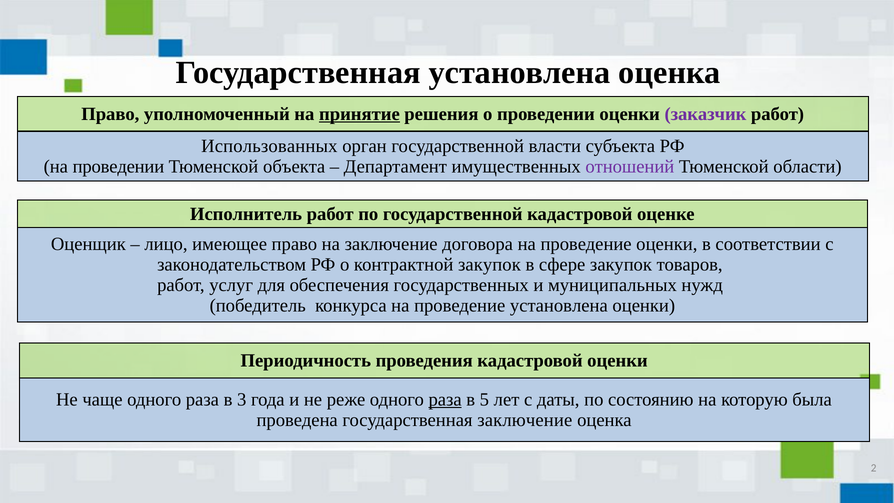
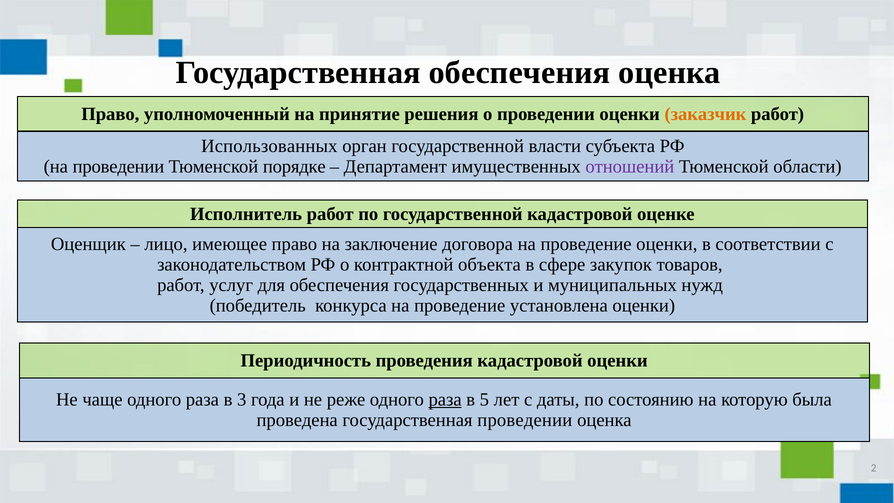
Государственная установлена: установлена -> обеспечения (520, 73)
принятие underline: present -> none (359, 114)
заказчик colour: purple -> orange (705, 114)
объекта: объекта -> порядке (294, 166)
контрактной закупок: закупок -> объекта (489, 264)
государственная заключение: заключение -> проведении (525, 420)
